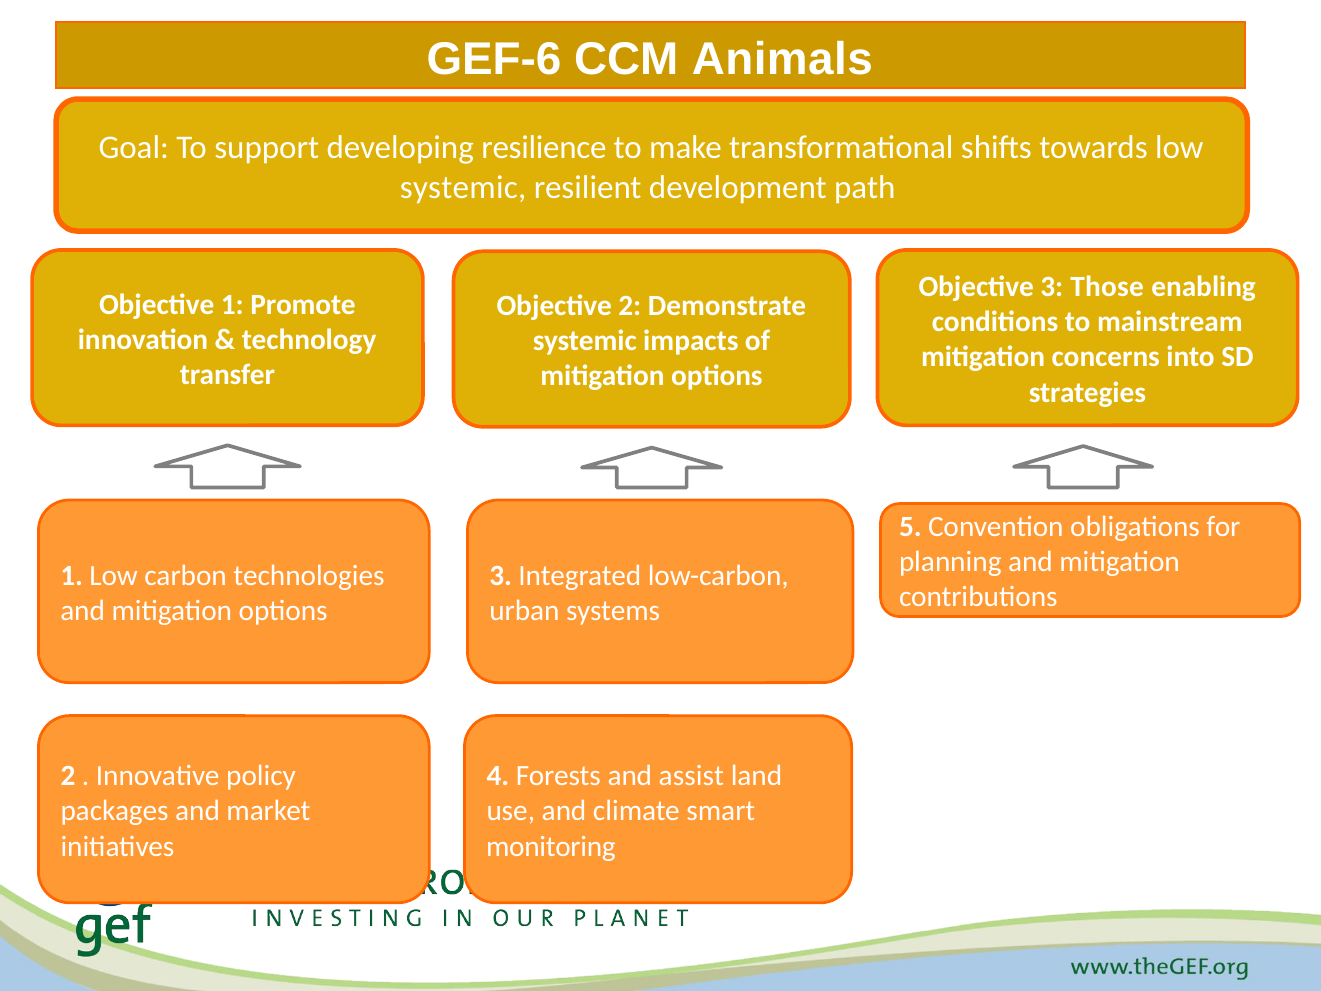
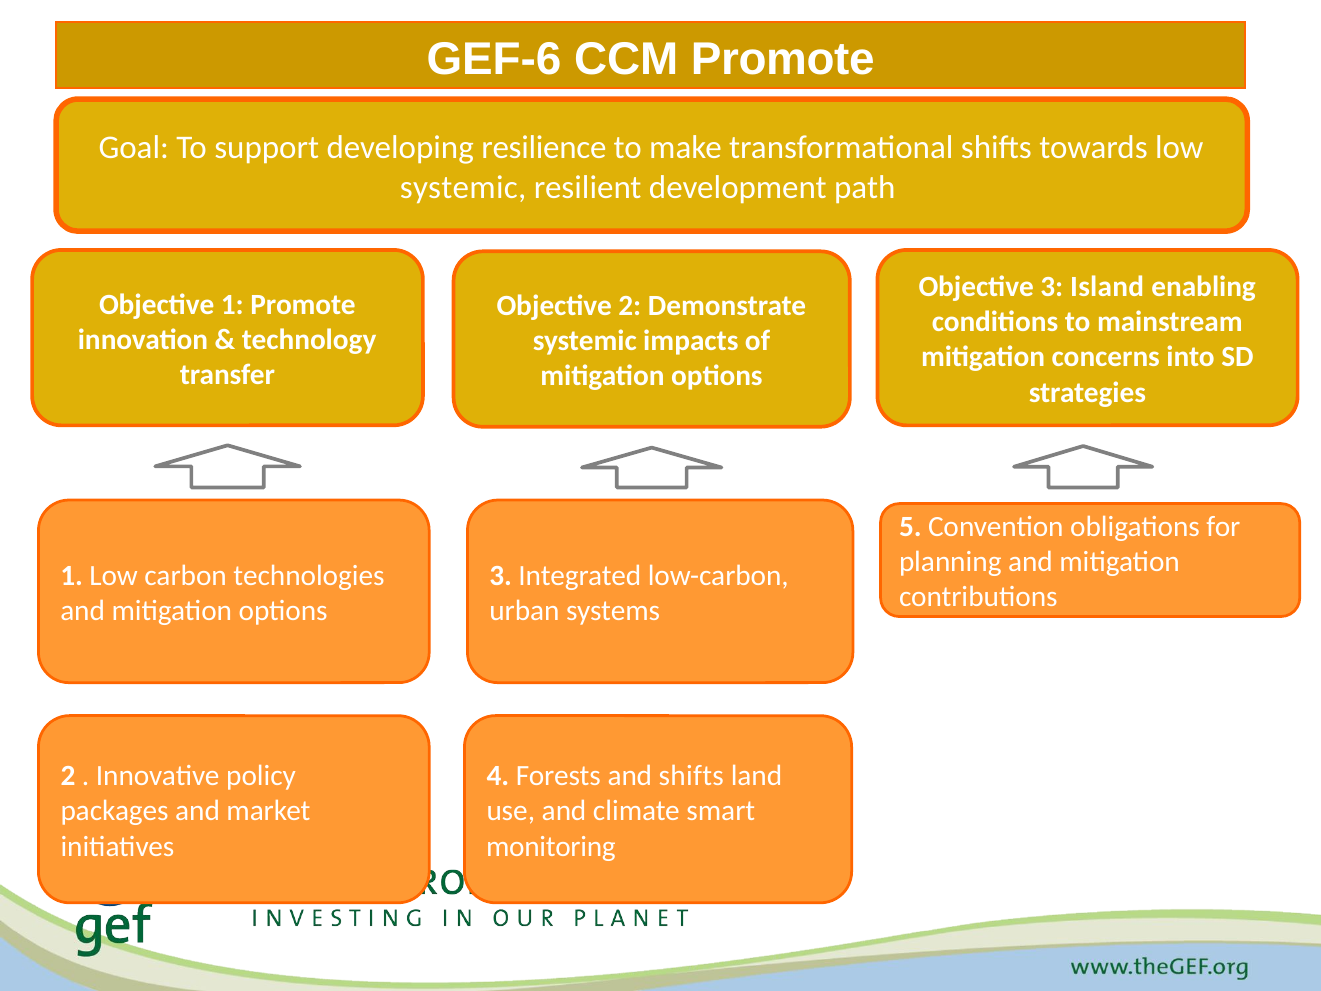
CCM Animals: Animals -> Promote (783, 59)
Those: Those -> Island (1107, 287)
and assist: assist -> shifts (691, 776)
